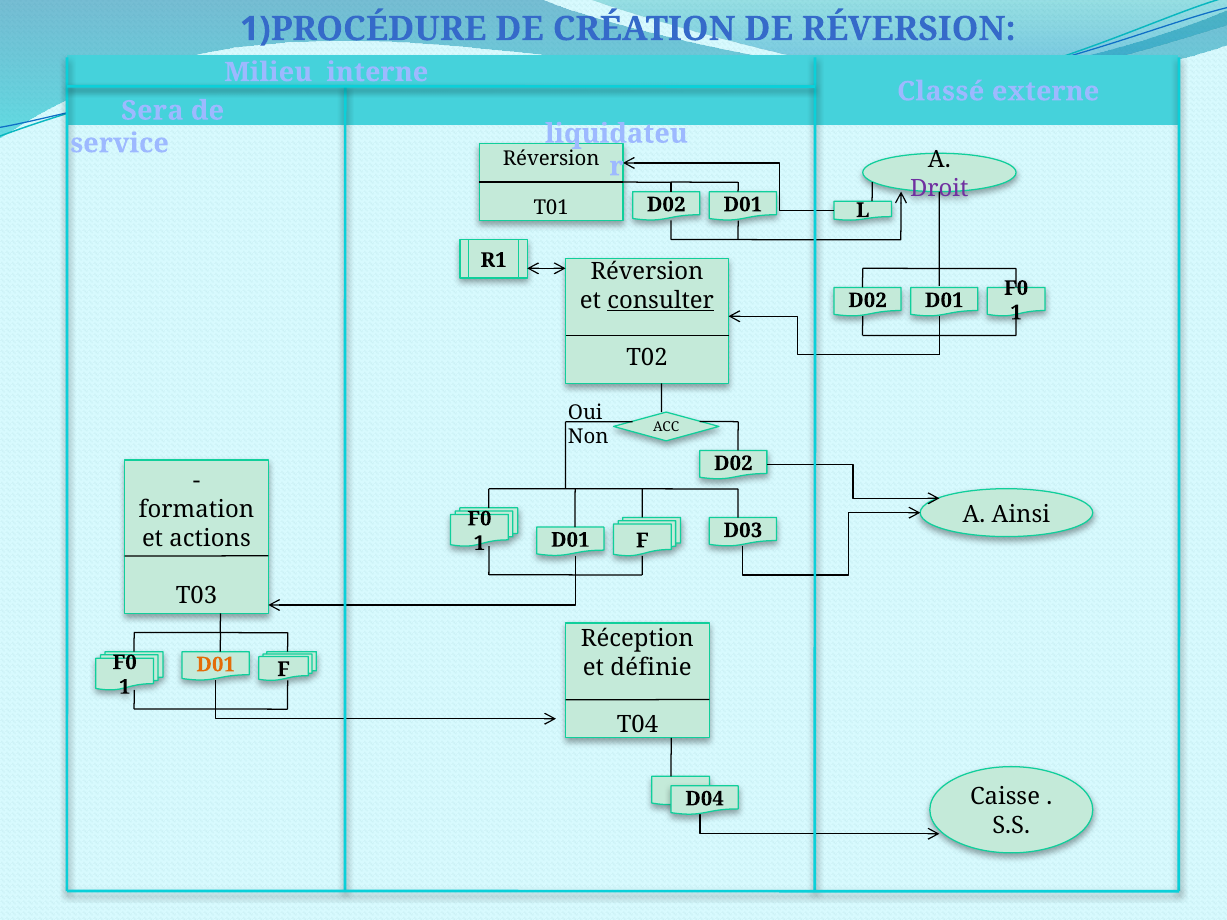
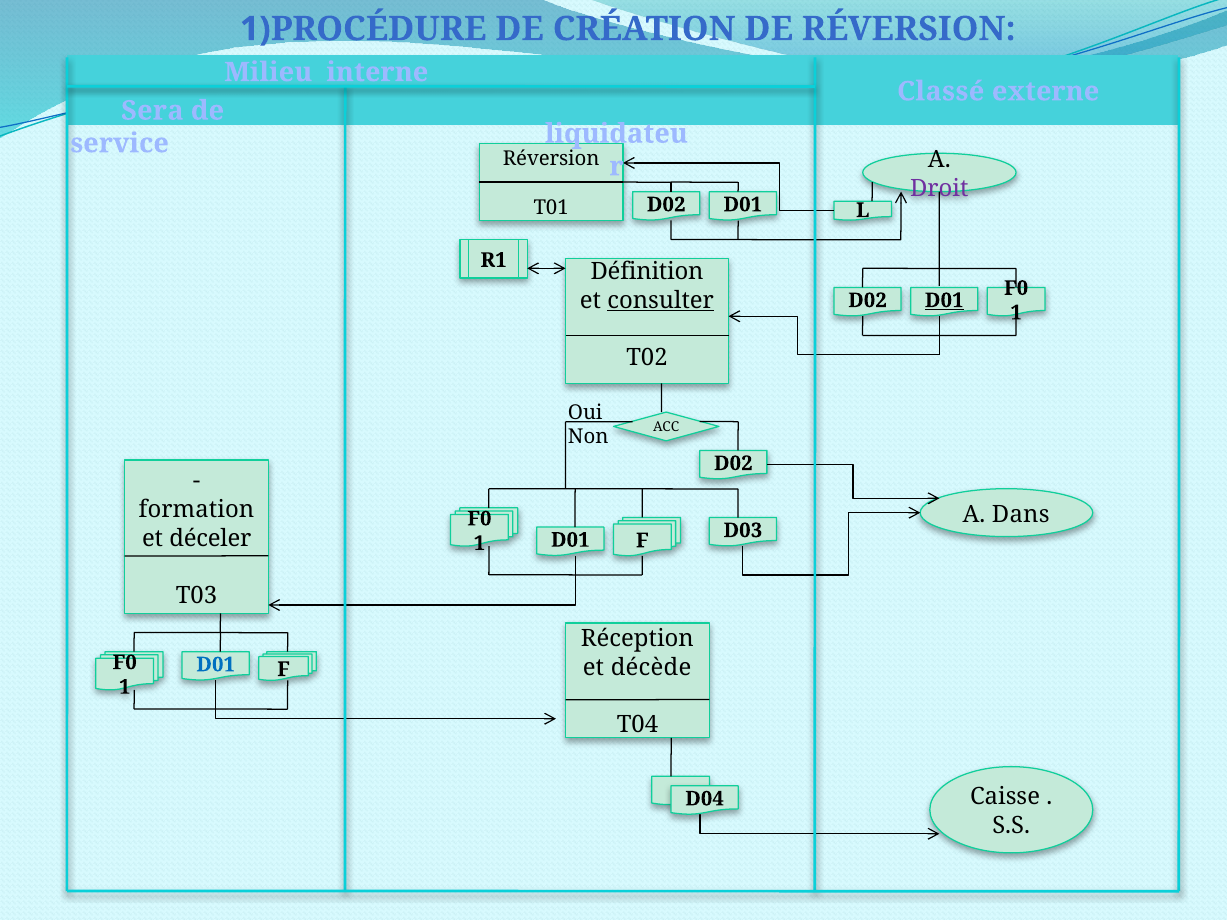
Réversion: Réversion -> Définition (647, 272)
D01 underline: none -> present (944, 300)
Ainsi: Ainsi -> Dans (1021, 514)
actions: actions -> déceler (210, 538)
D01 colour: orange -> blue (216, 665)
définie: définie -> décède (651, 668)
